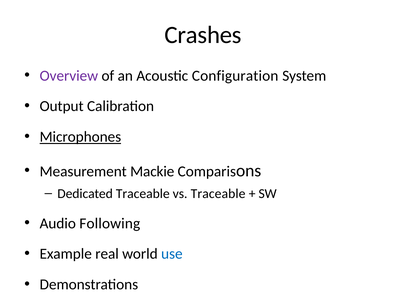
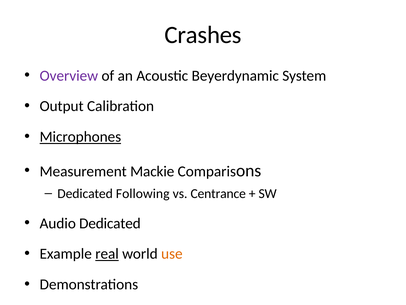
Configuration: Configuration -> Beyerdynamic (235, 76)
Dedicated Traceable: Traceable -> Following (143, 193)
vs Traceable: Traceable -> Centrance (218, 193)
Audio Following: Following -> Dedicated (110, 223)
real underline: none -> present (107, 254)
use colour: blue -> orange (172, 254)
